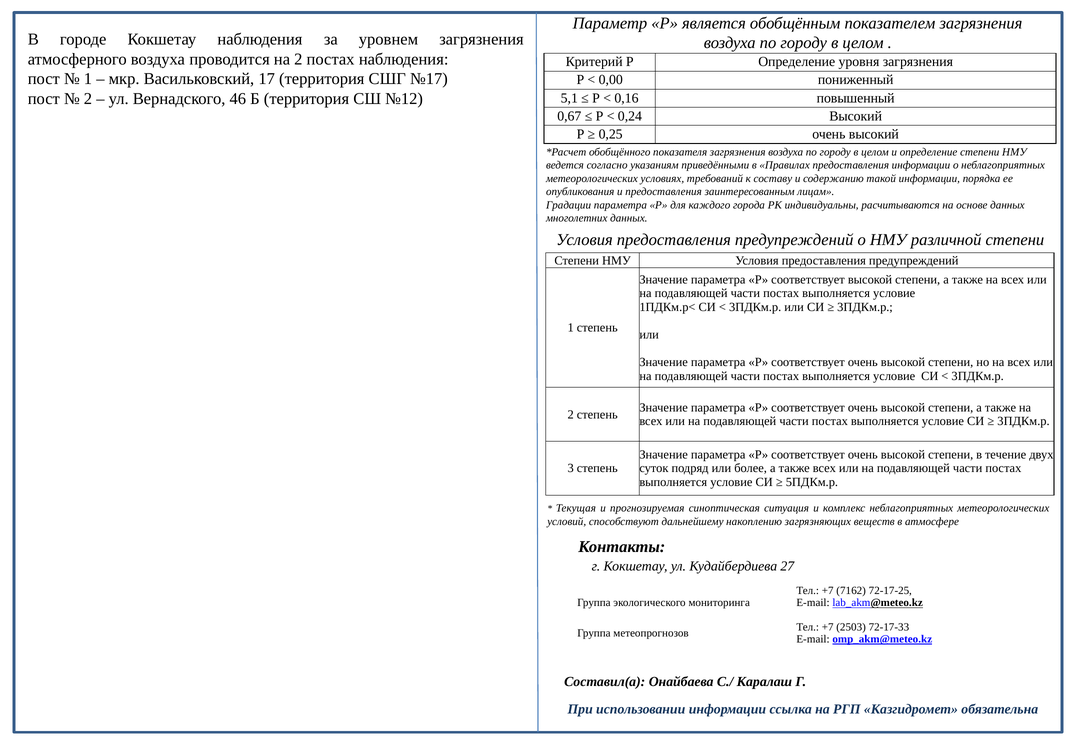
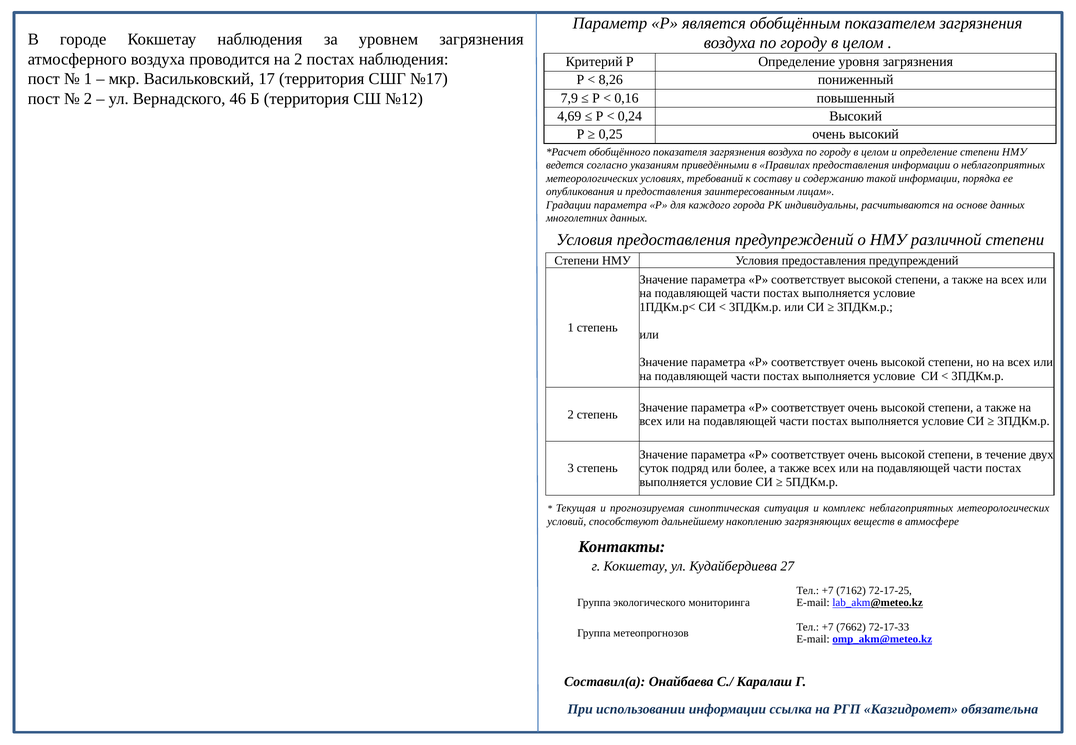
0,00: 0,00 -> 8,26 (611, 80)
5,1: 5,1 -> 7,9 (569, 98)
0,67: 0,67 -> 4,69 (569, 116)
2503: 2503 -> 7662 (851, 627)
